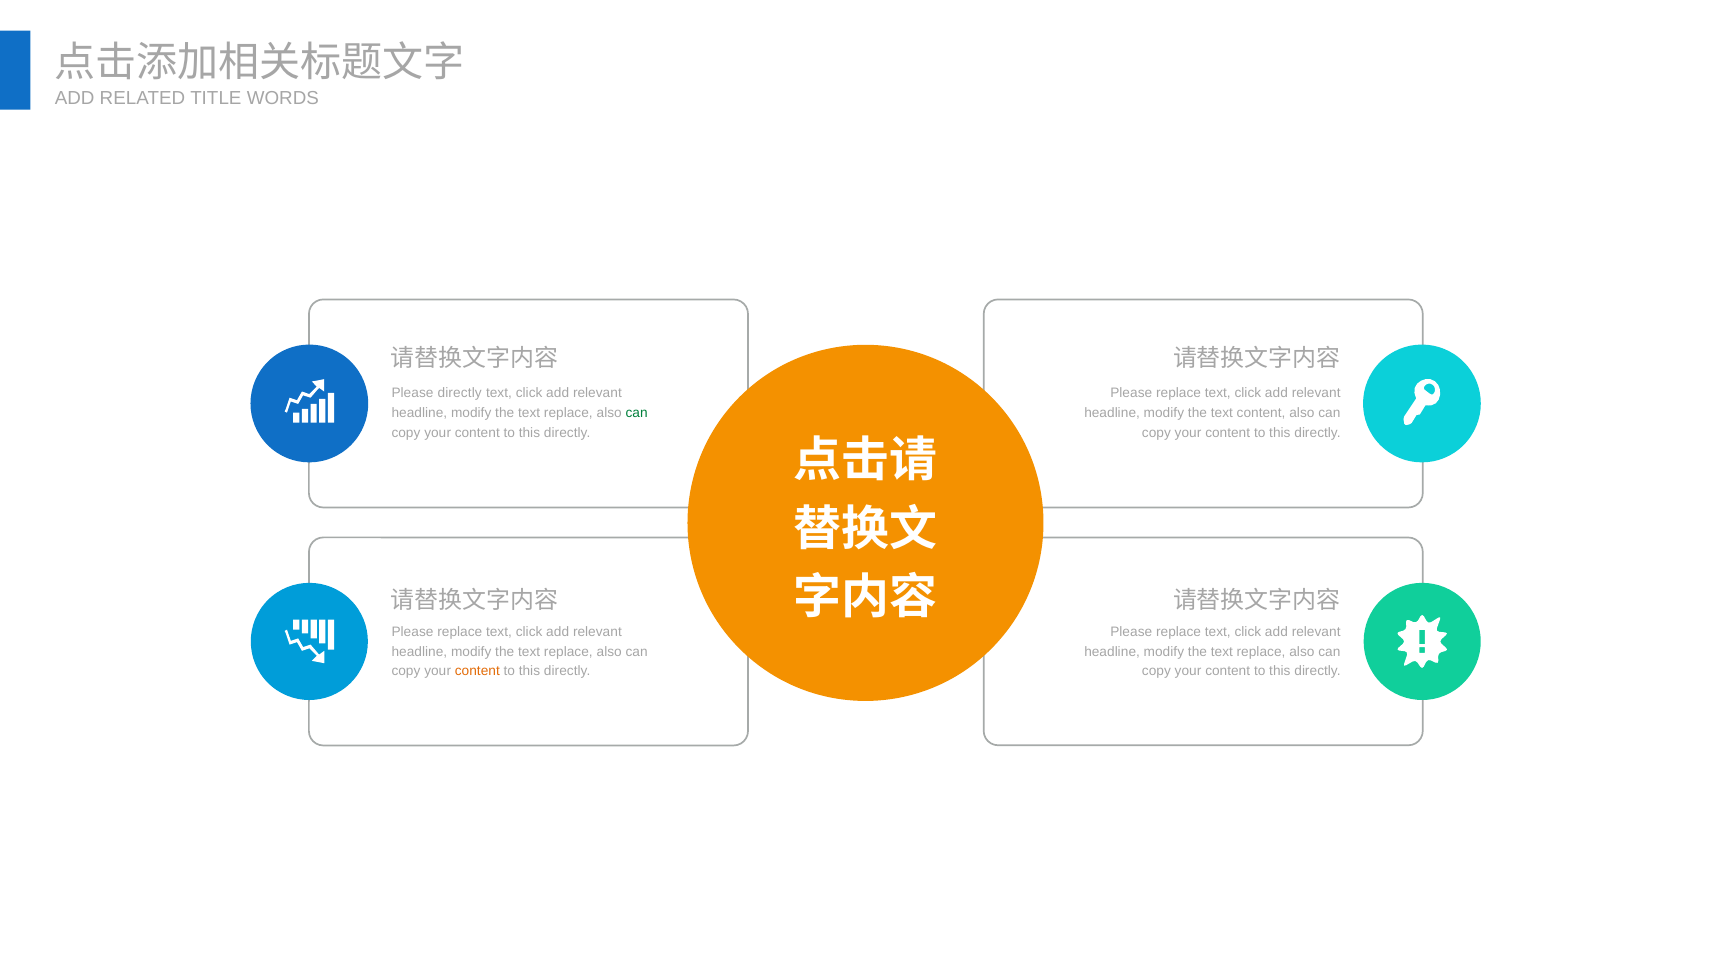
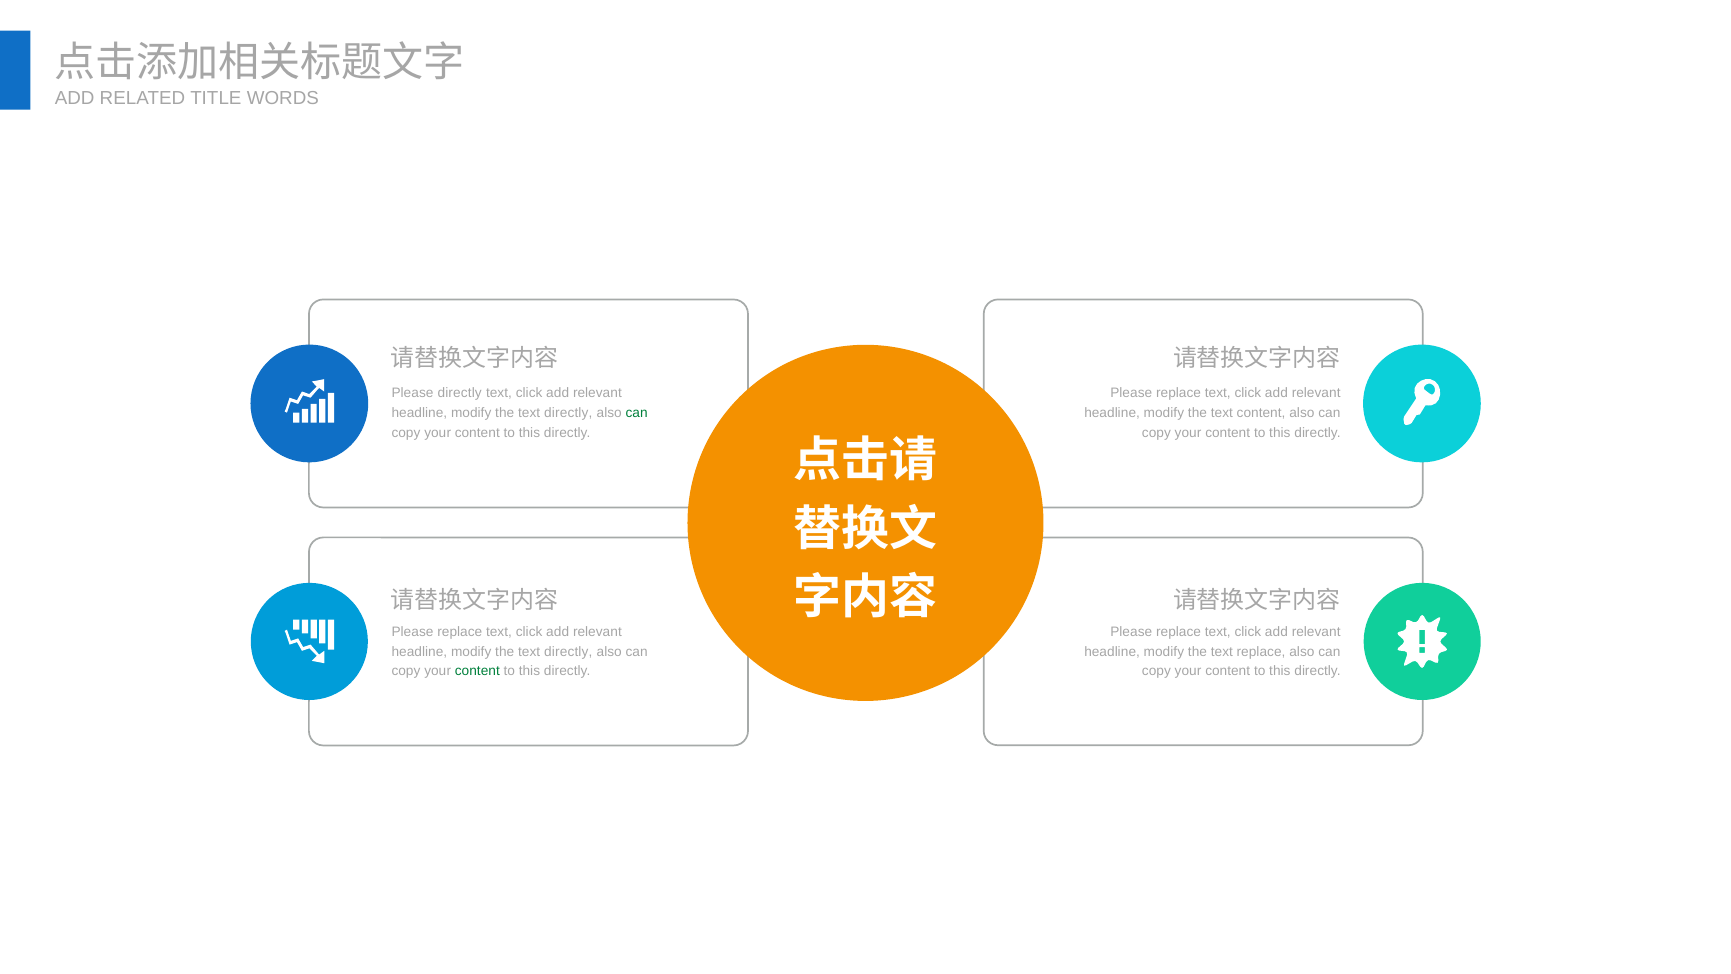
replace: replace -> directly (568, 413)
replace: replace -> directly (568, 652)
content colour: orange -> green (477, 671)
